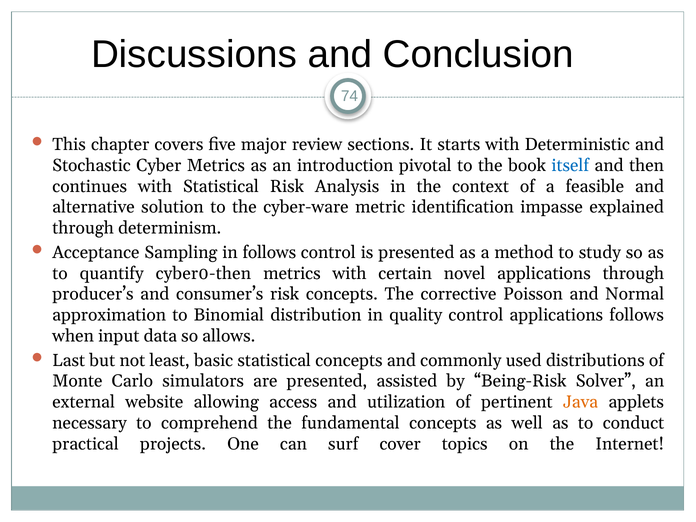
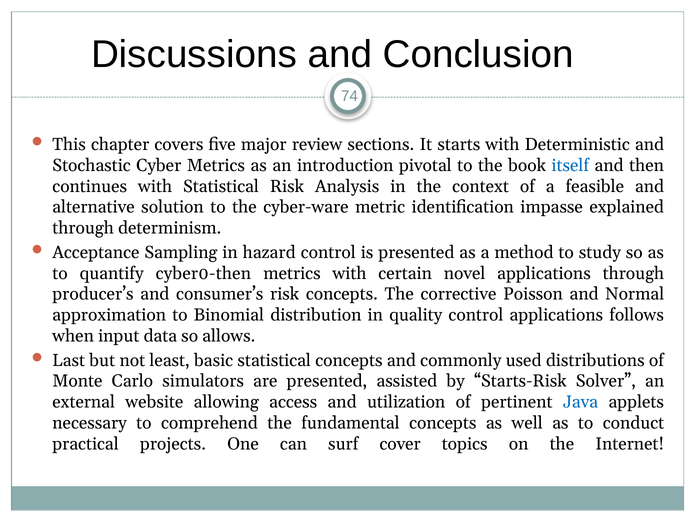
in follows: follows -> hazard (269, 252)
Being-Risk: Being-Risk -> Starts-Risk (520, 381)
Java colour: orange -> blue (581, 402)
